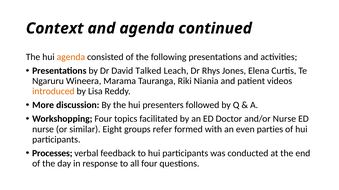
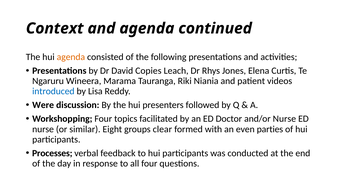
Talked: Talked -> Copies (148, 71)
introduced colour: orange -> blue (53, 92)
More: More -> Were (43, 105)
refer: refer -> clear (162, 130)
